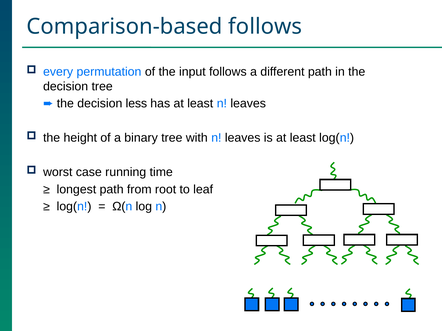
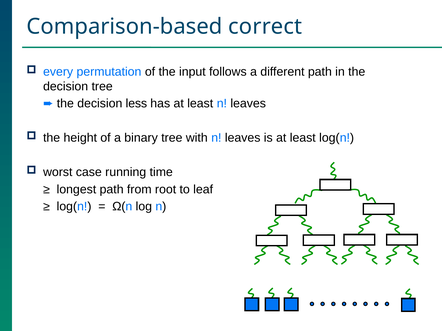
Comparison-based follows: follows -> correct (265, 27)
